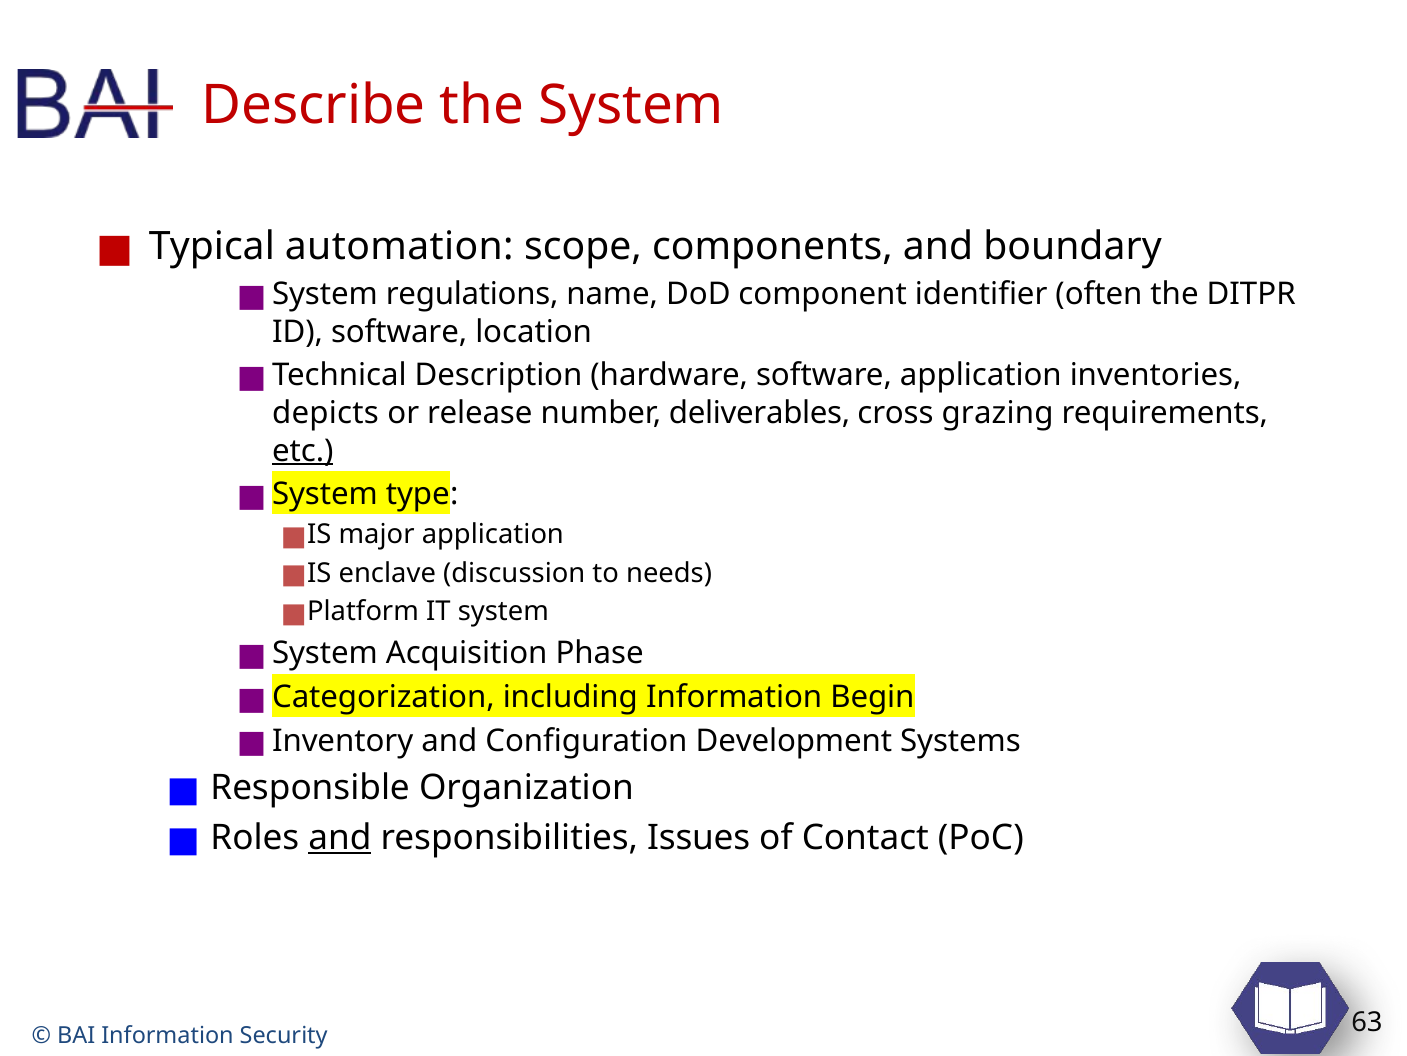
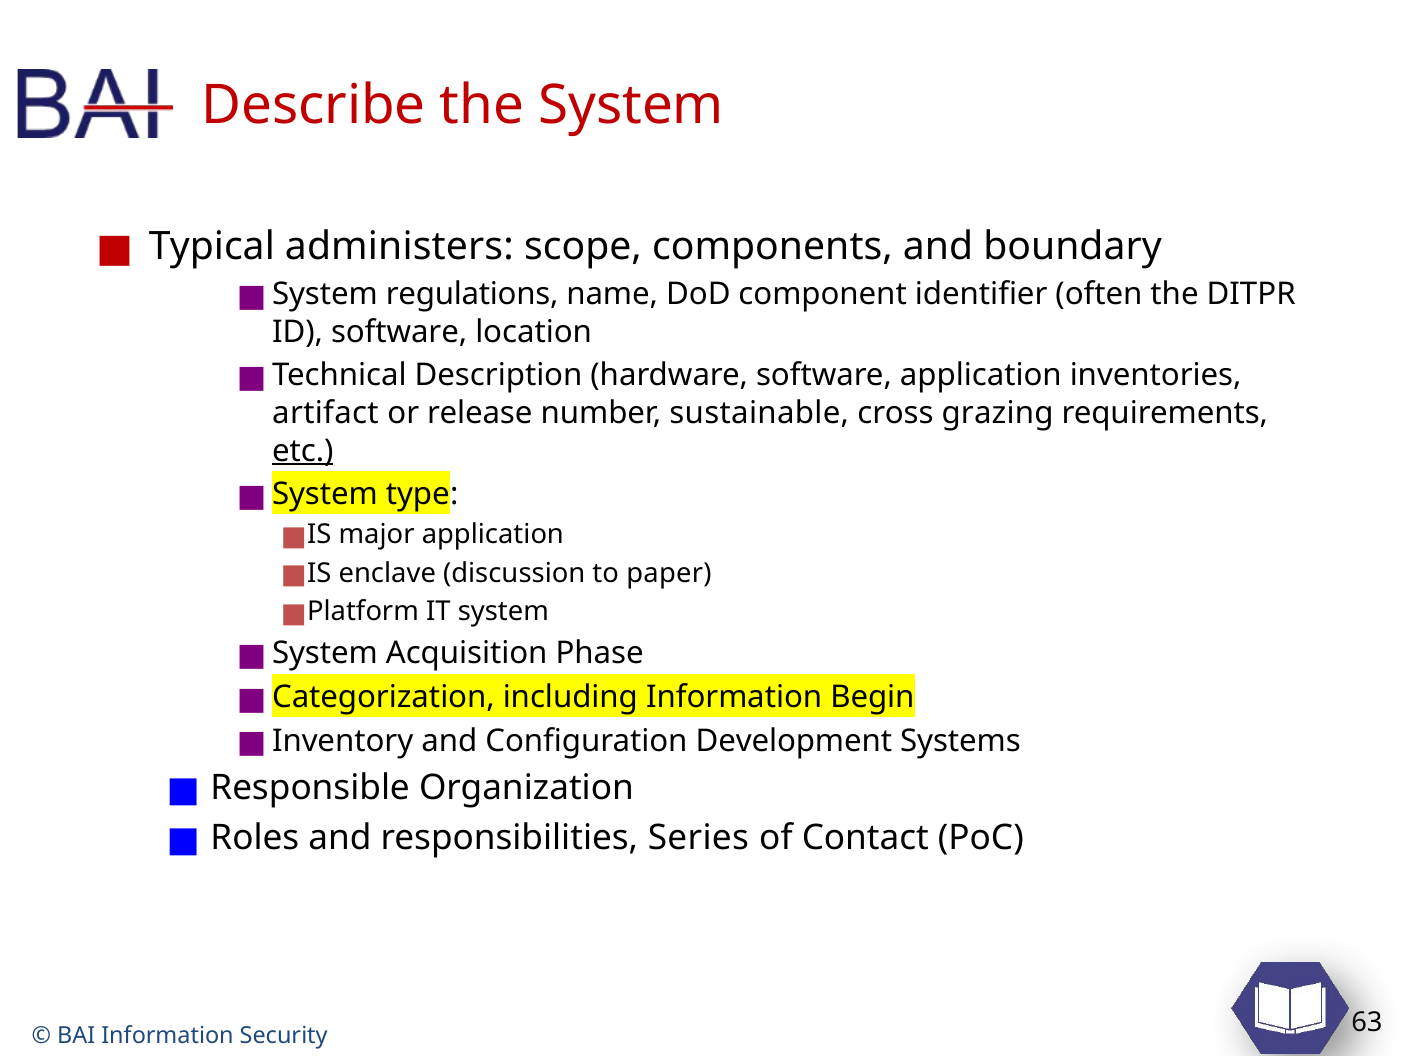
automation: automation -> administers (399, 246)
depicts: depicts -> artifact (325, 413)
deliverables: deliverables -> sustainable (759, 413)
needs: needs -> paper (669, 573)
and underline: present -> none (340, 837)
Issues: Issues -> Series (698, 837)
